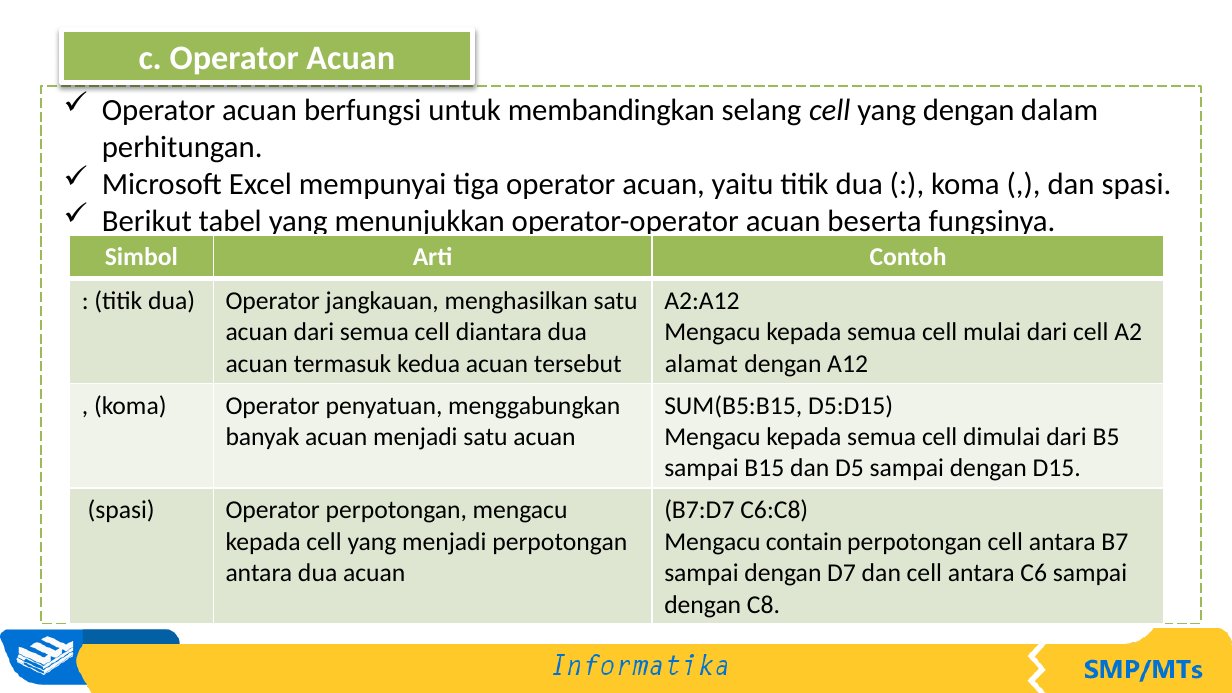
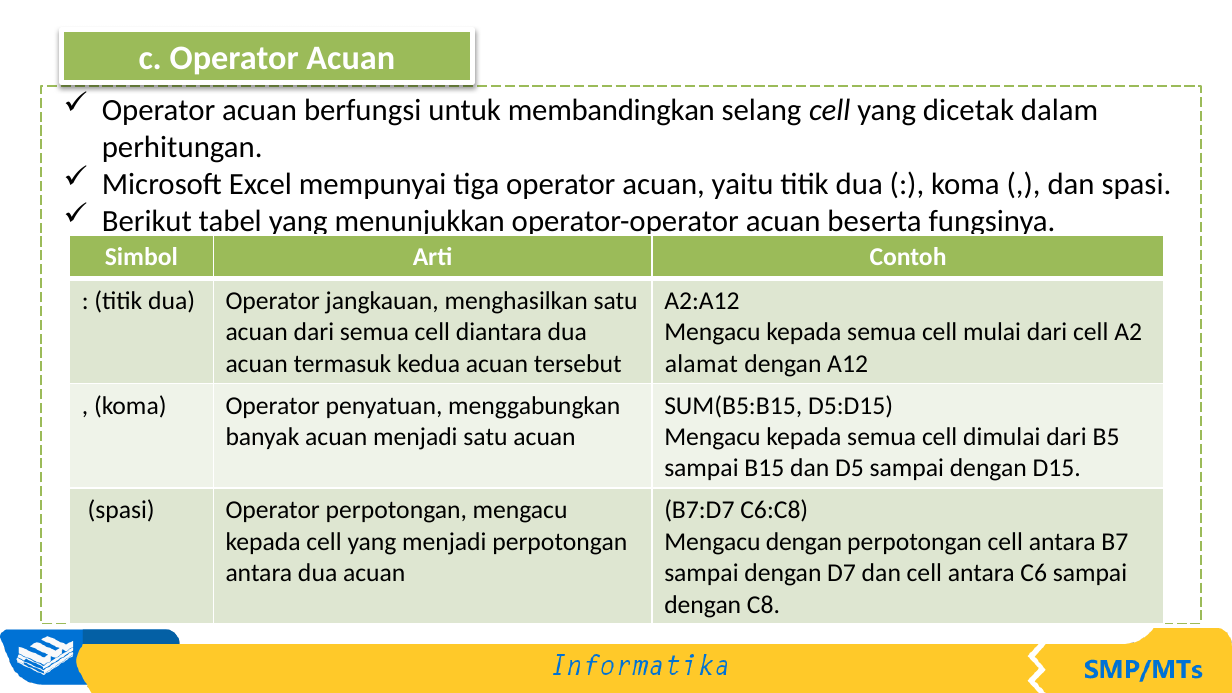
yang dengan: dengan -> dicetak (969, 110)
Mengacu contain: contain -> dengan (804, 542)
